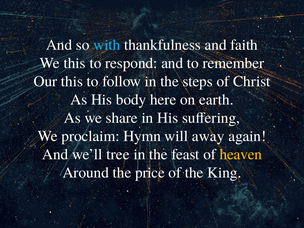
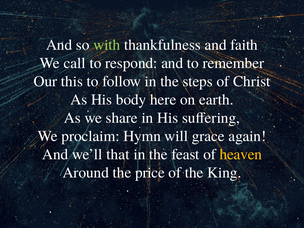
with colour: light blue -> light green (107, 45)
We this: this -> call (75, 63)
away: away -> grace (208, 136)
tree: tree -> that (118, 154)
